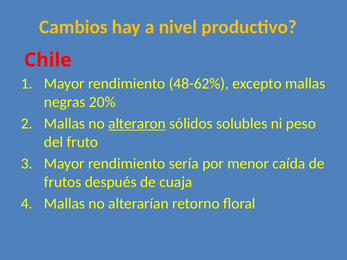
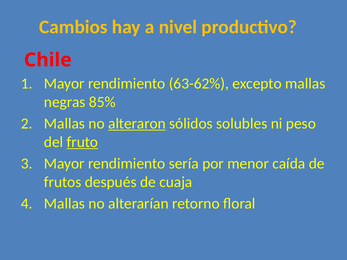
48-62%: 48-62% -> 63-62% (199, 84)
20%: 20% -> 85% (102, 102)
fruto underline: none -> present (82, 142)
